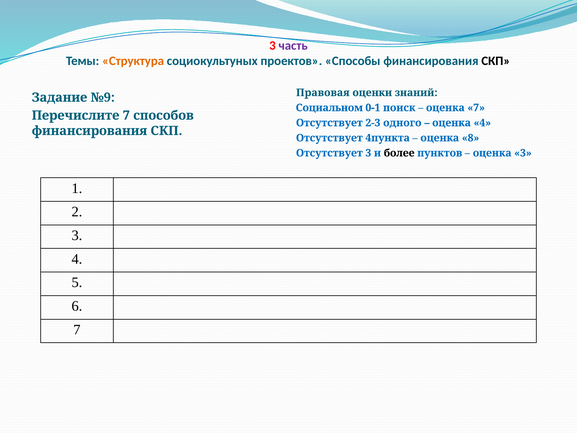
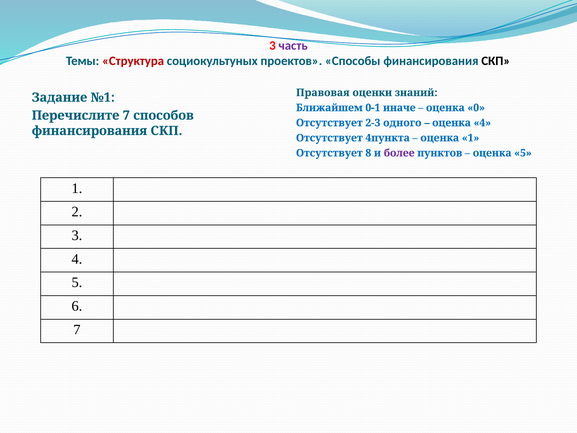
Структура colour: orange -> red (133, 61)
№9: №9 -> №1 (103, 97)
Социальном: Социальном -> Ближайшем (329, 108)
поиск: поиск -> иначе (399, 108)
оценка 7: 7 -> 0 (476, 108)
оценка 8: 8 -> 1 (471, 138)
Отсутствует 3: 3 -> 8 (368, 153)
более colour: black -> purple (399, 153)
оценка 3: 3 -> 5 (523, 153)
